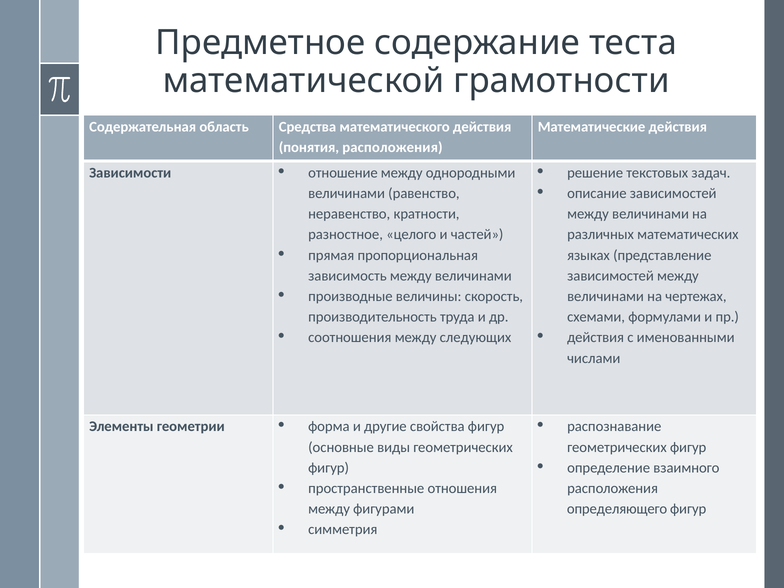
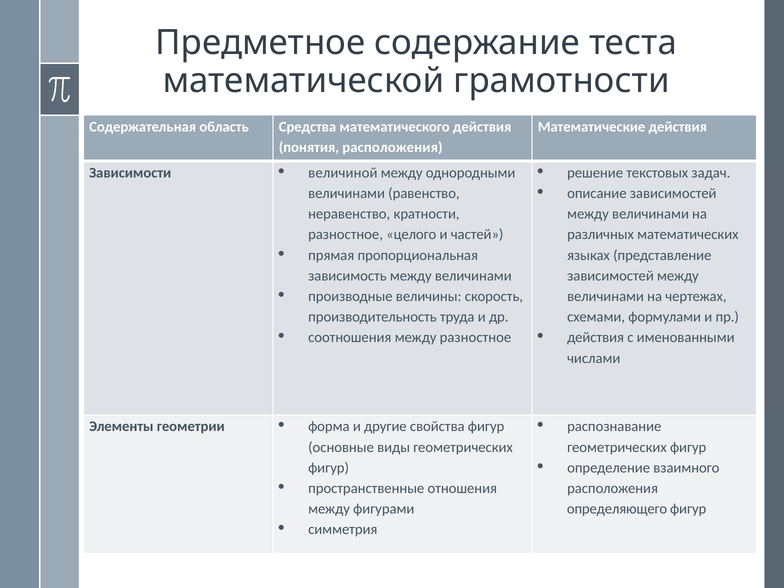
отношение: отношение -> величиной (343, 173)
между следующих: следующих -> разностное (475, 338)
